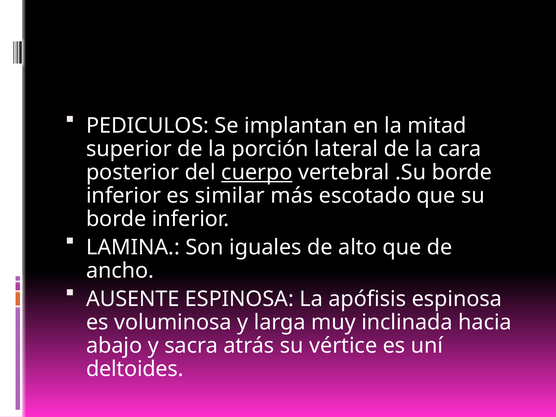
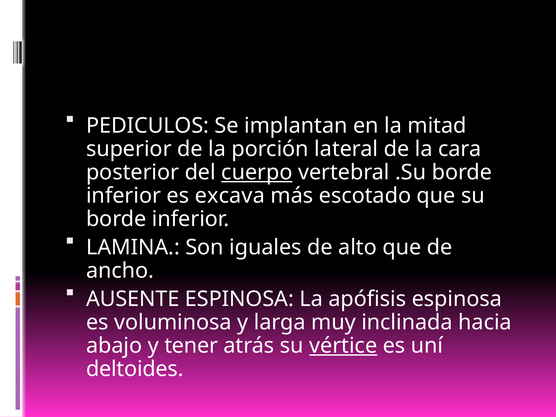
similar: similar -> excava (230, 196)
sacra: sacra -> tener (191, 346)
vértice underline: none -> present (343, 346)
